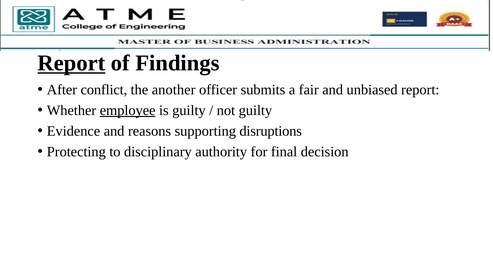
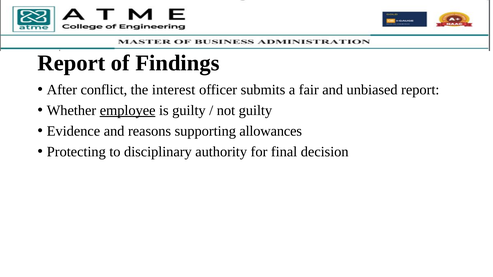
Report underline: present -> none (71, 63)
another: another -> interest (174, 90)
disruptions: disruptions -> allowances (271, 131)
